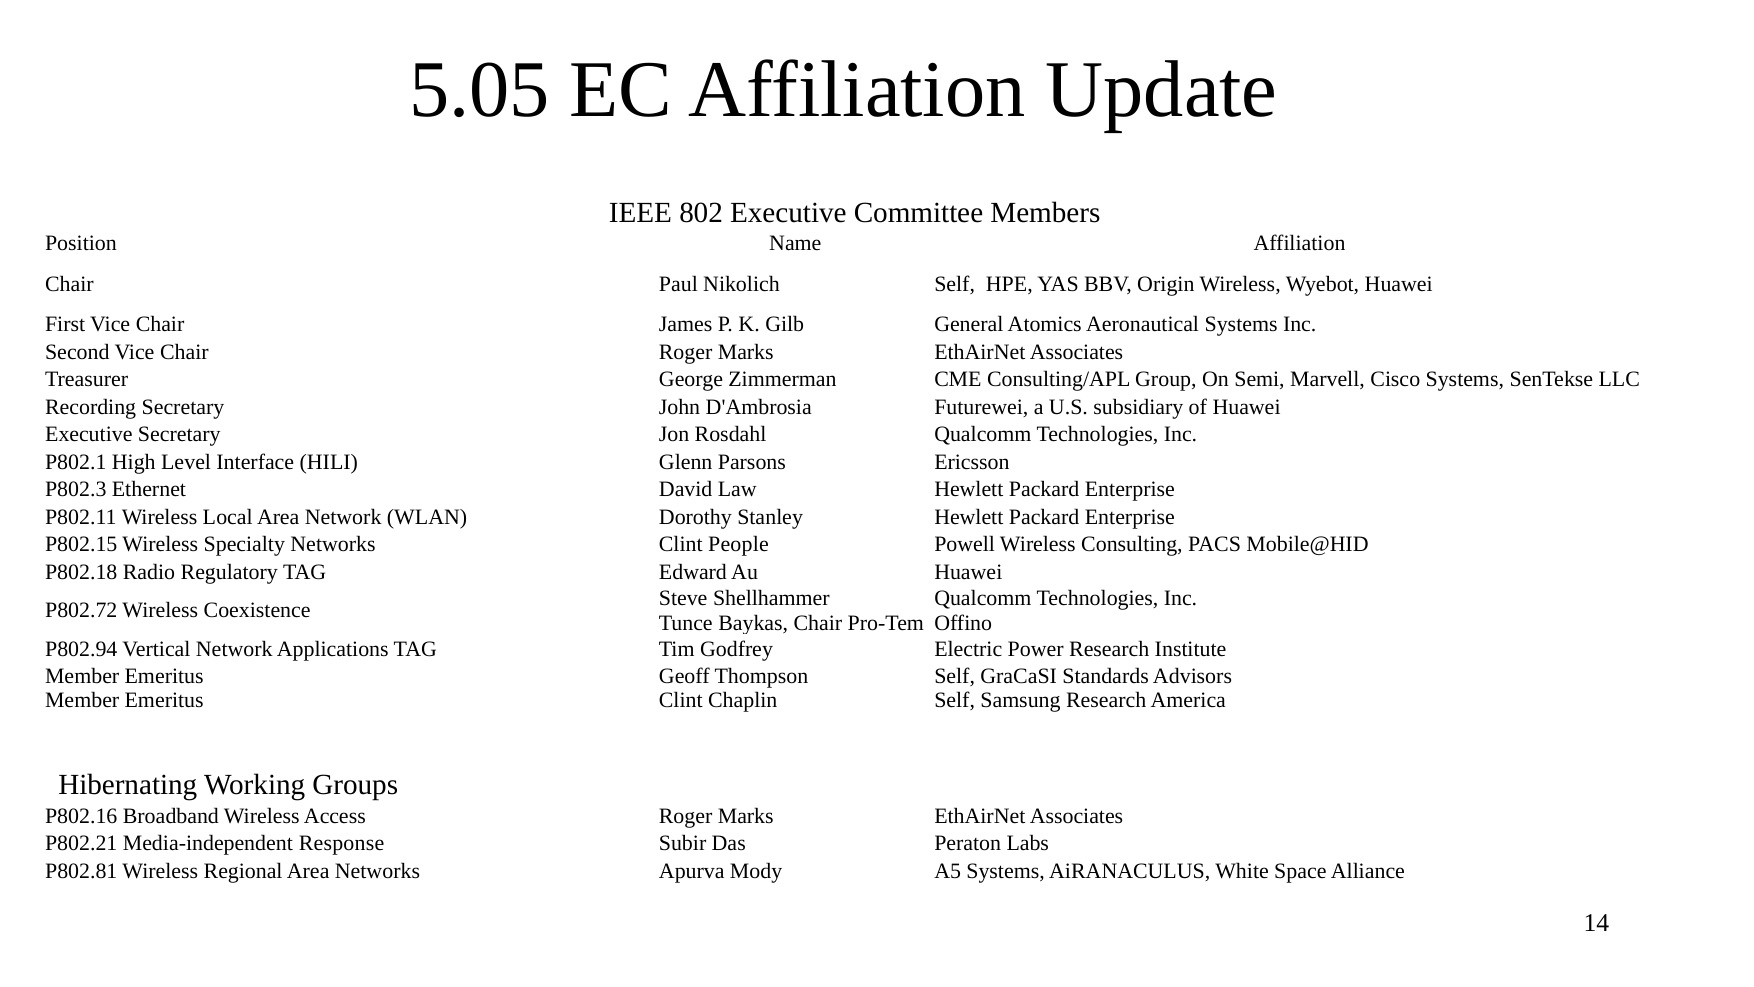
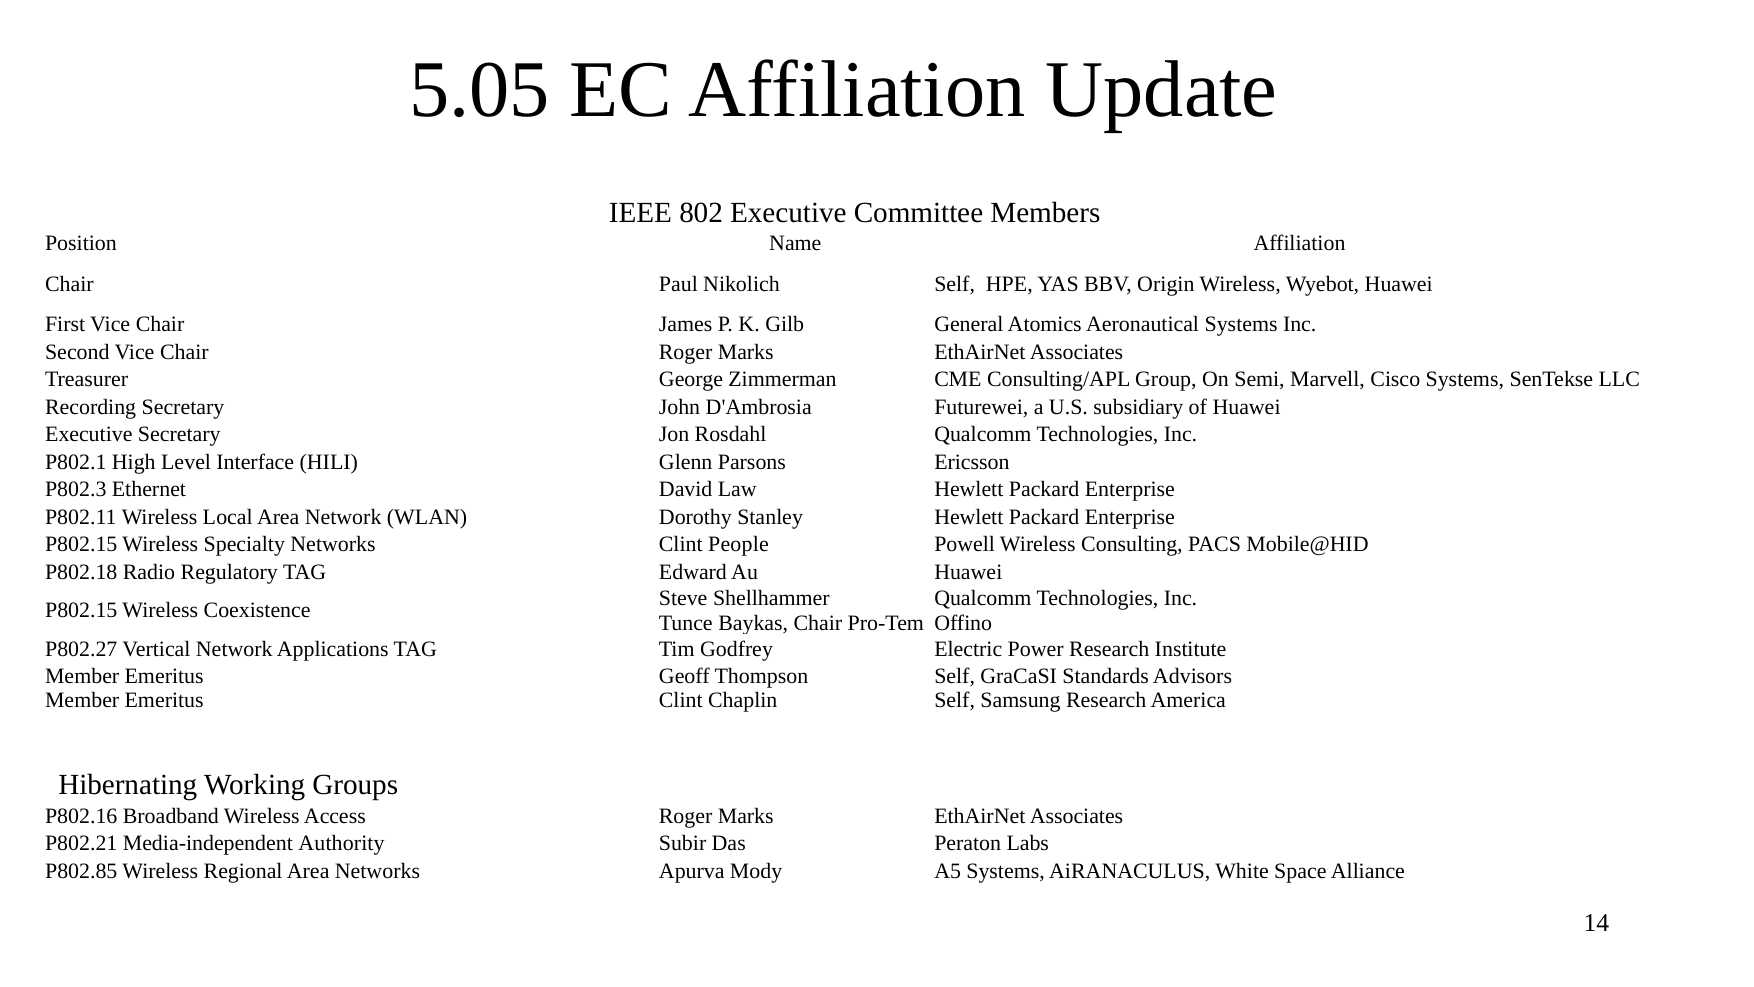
P802.72: P802.72 -> P802.15 (81, 610)
P802.94: P802.94 -> P802.27 (81, 649)
Response: Response -> Authority (342, 843)
P802.81: P802.81 -> P802.85 (81, 871)
